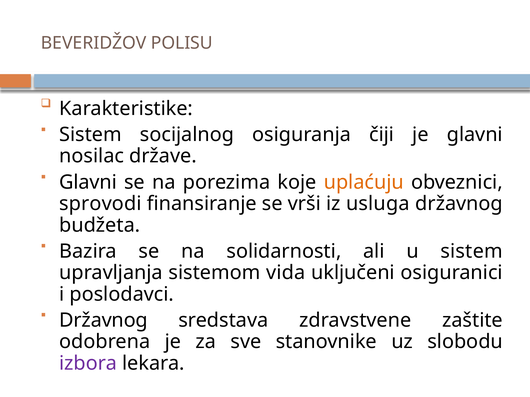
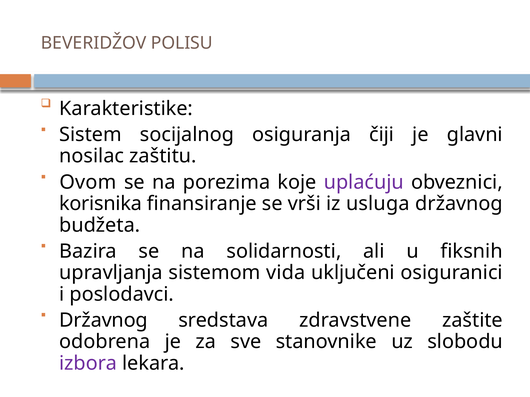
države: države -> zaštitu (163, 156)
Glavni: Glavni -> Ovom (88, 182)
uplaćuju colour: orange -> purple (364, 182)
sprovodi: sprovodi -> korisnika (101, 204)
u sistem: sistem -> fiksnih (472, 252)
